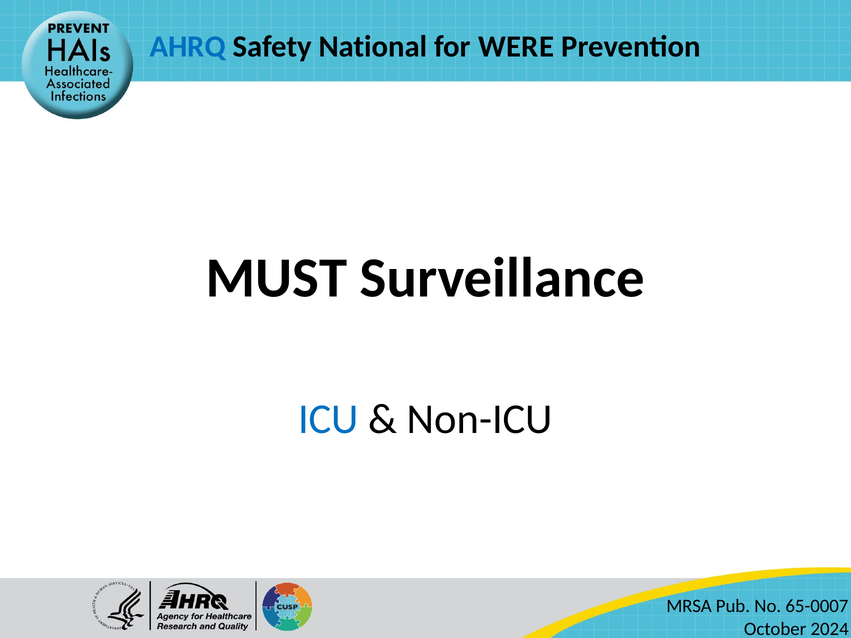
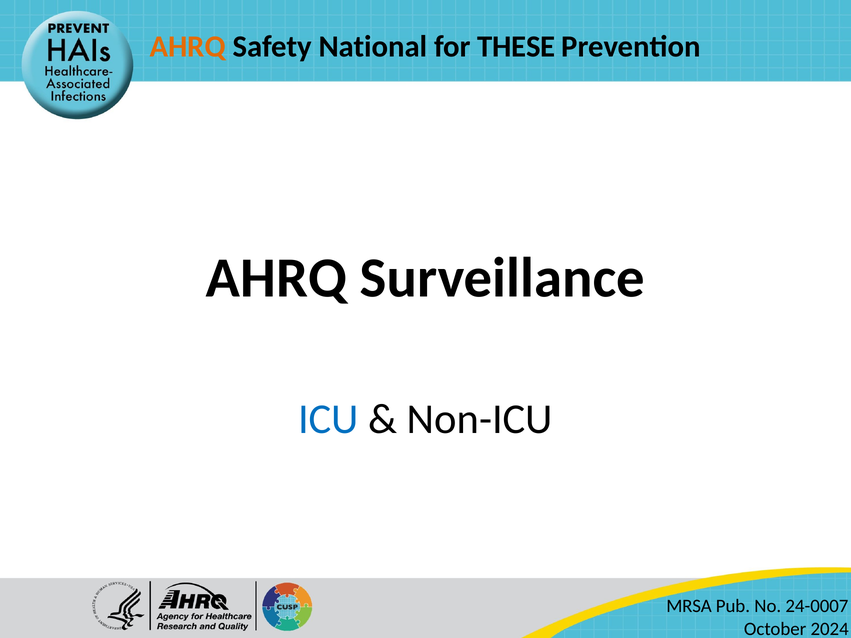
AHRQ colour: blue -> orange (188, 47)
WERE: WERE -> THESE (516, 47)
MUST: MUST -> AHRQ (276, 278)
65-0007: 65-0007 -> 24-0007 (817, 606)
